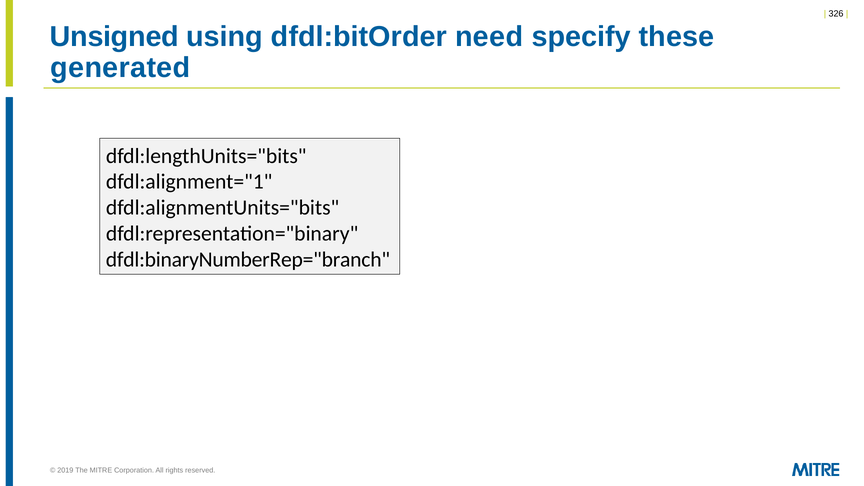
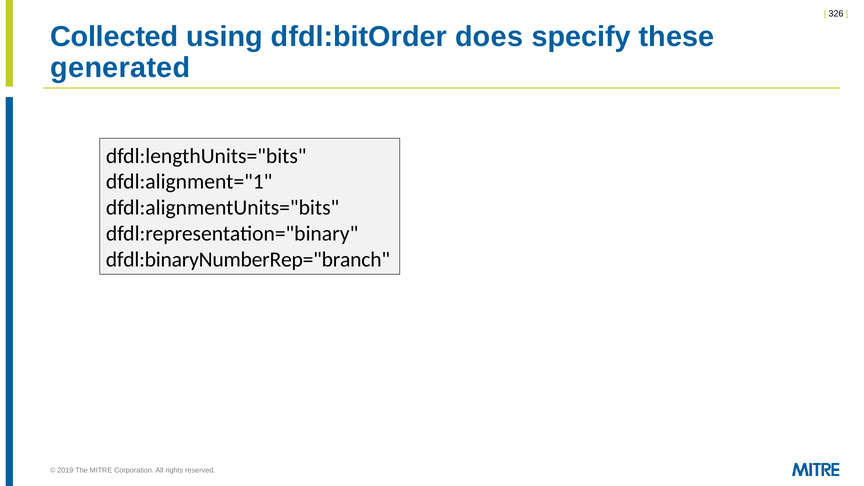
Unsigned: Unsigned -> Collected (114, 37)
need: need -> does (489, 37)
